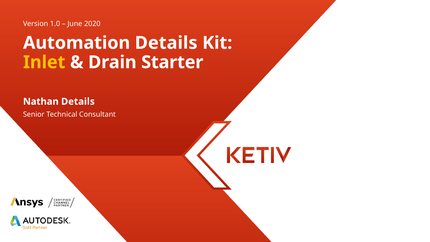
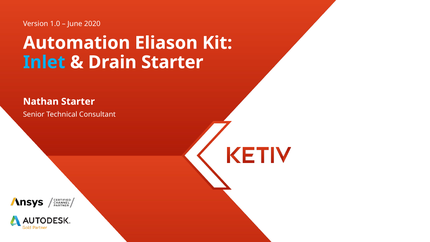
Automation Details: Details -> Eliason (166, 43)
Inlet colour: yellow -> light blue (44, 62)
Nathan Details: Details -> Starter (78, 102)
